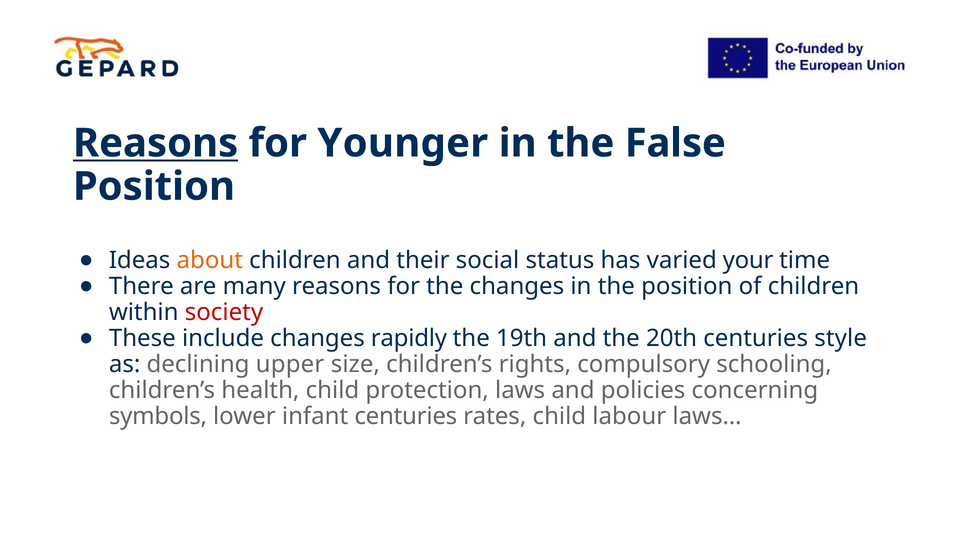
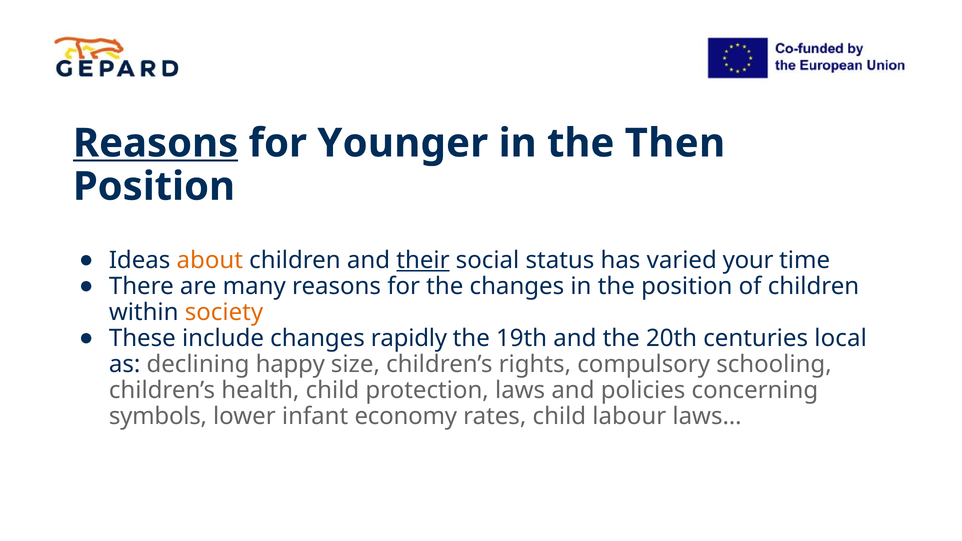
False: False -> Then (675, 143)
their underline: none -> present (423, 260)
society colour: red -> orange (224, 312)
style: style -> local (841, 338)
upper: upper -> happy (290, 364)
infant centuries: centuries -> economy (406, 416)
